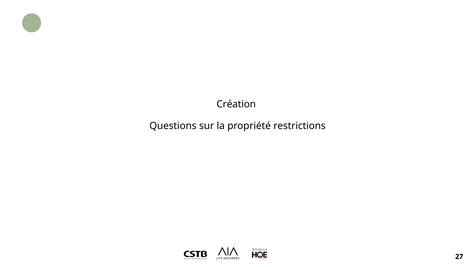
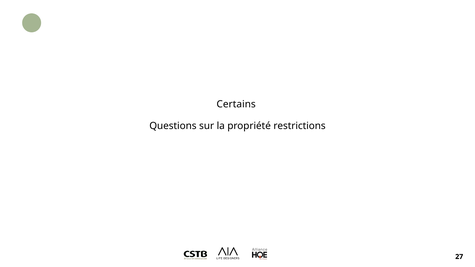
Création: Création -> Certains (236, 104)
